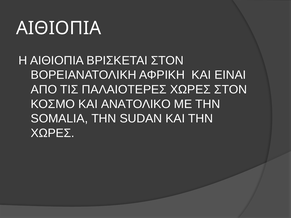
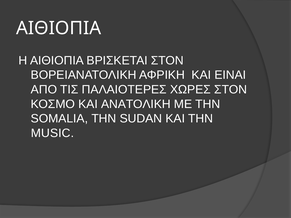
ΑΝΑΤΟΛΙΚΟ: ΑΝΑΤΟΛΙΚΟ -> ΑΝΑΤΟΛΙΚΗ (136, 104)
ΧΩΡΕΣ: ΧΩΡΕΣ -> MUSIC (52, 133)
